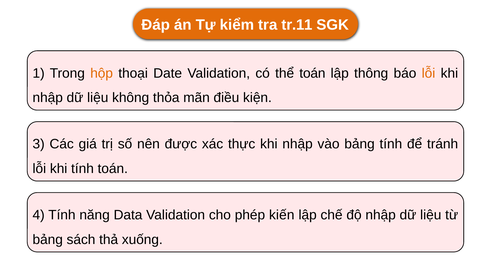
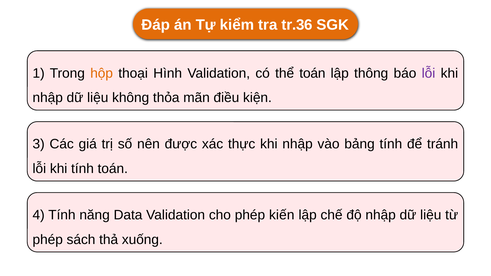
tr.11: tr.11 -> tr.36 (297, 25)
Date: Date -> Hình (168, 73)
lỗi colour: orange -> purple (429, 73)
bảng: bảng -> phép (48, 240)
